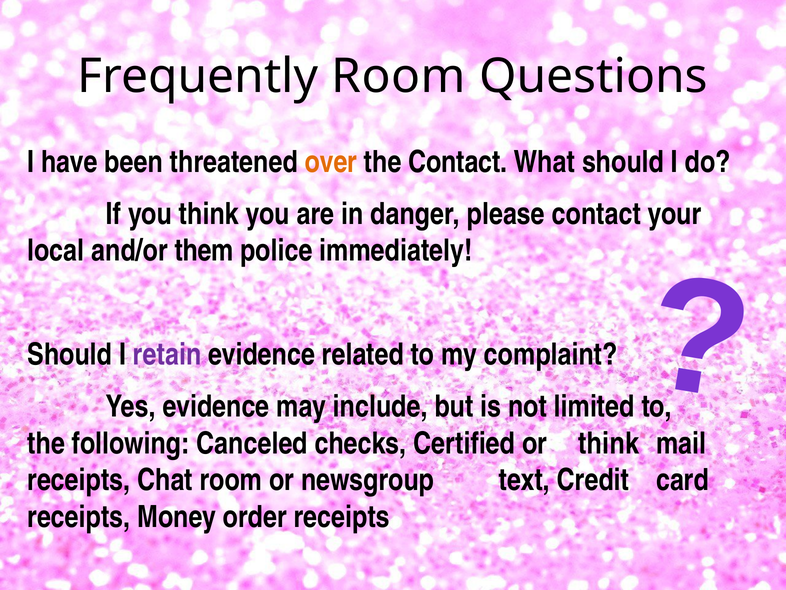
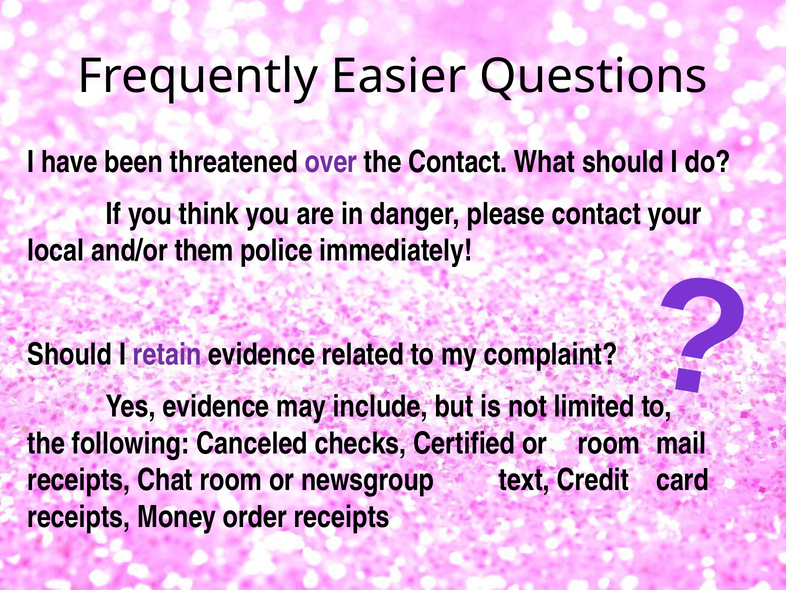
Frequently Room: Room -> Easier (399, 76)
over colour: orange -> purple (331, 162)
or think: think -> room (609, 443)
